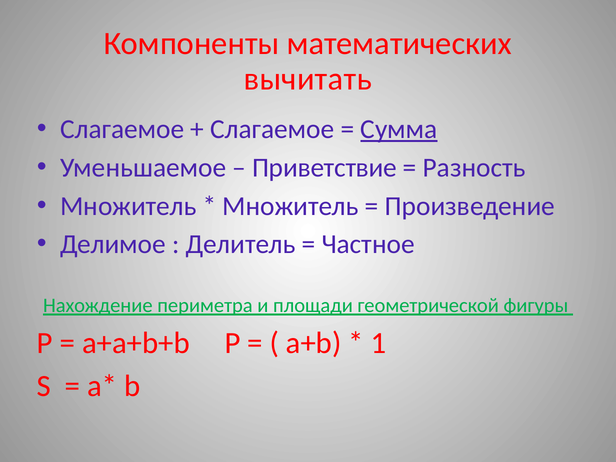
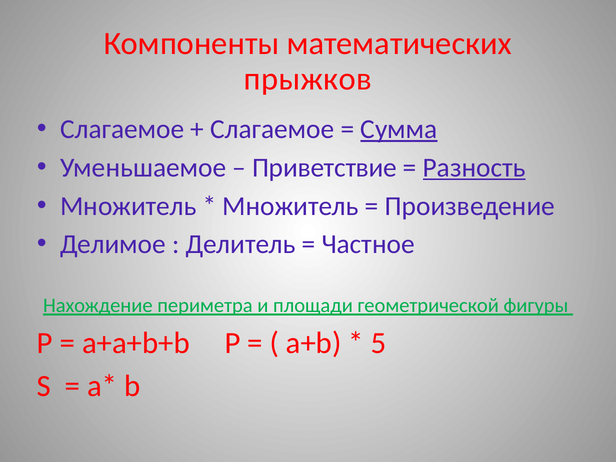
вычитать: вычитать -> прыжков (308, 79)
Разность underline: none -> present (474, 168)
1: 1 -> 5 (379, 343)
